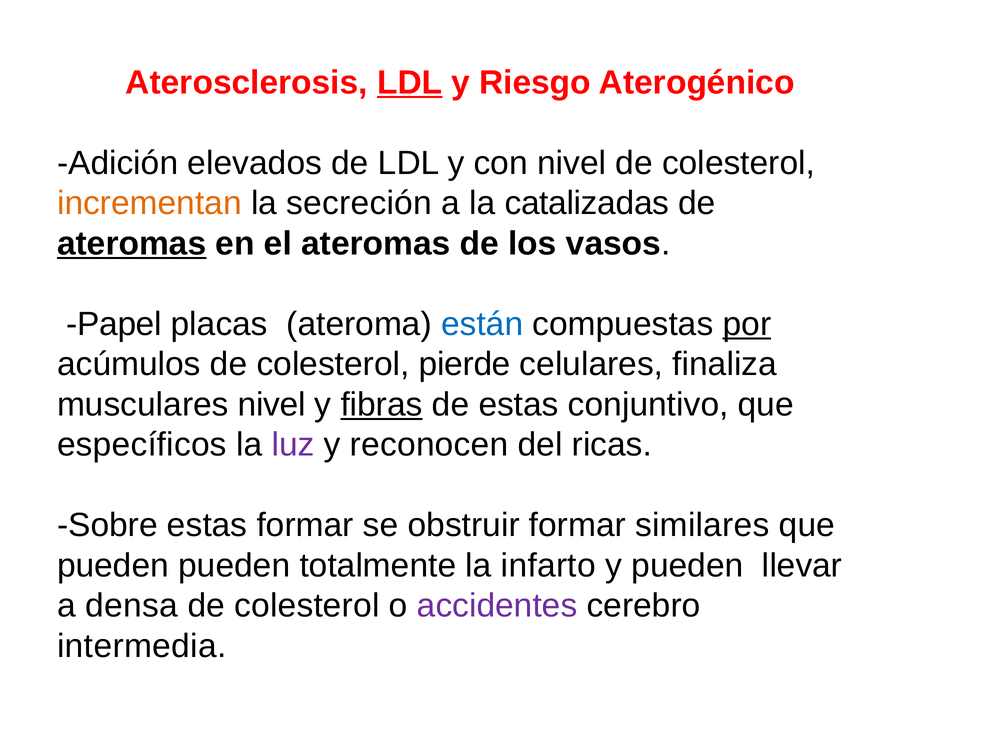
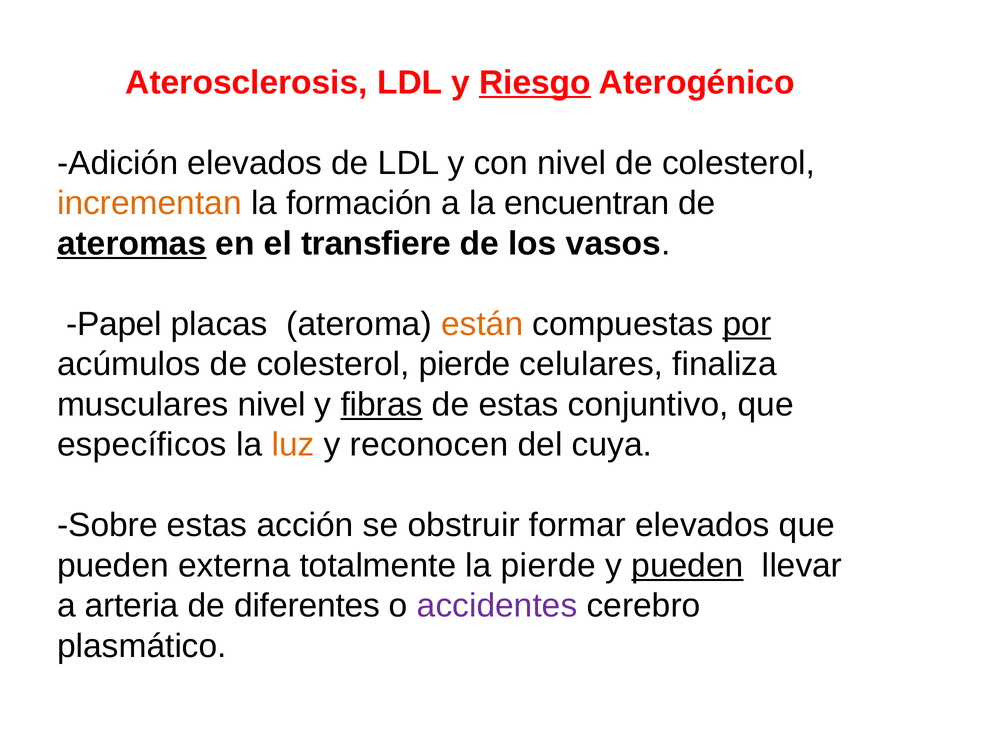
LDL underline: present -> none (410, 82)
Riesgo underline: none -> present (535, 82)
secreción: secreción -> formación (359, 203)
catalizadas: catalizadas -> encuentran (587, 203)
el ateromas: ateromas -> transfiere (376, 244)
están colour: blue -> orange (482, 324)
luz colour: purple -> orange (293, 445)
ricas: ricas -> cuya (612, 445)
estas formar: formar -> acción (305, 526)
formar similares: similares -> elevados (702, 526)
pueden pueden: pueden -> externa (234, 566)
la infarto: infarto -> pierde (548, 566)
pueden underline: none -> present (687, 566)
densa: densa -> arteria (132, 606)
colesterol: colesterol -> diferentes (307, 606)
intermedia: intermedia -> plasmático (142, 646)
